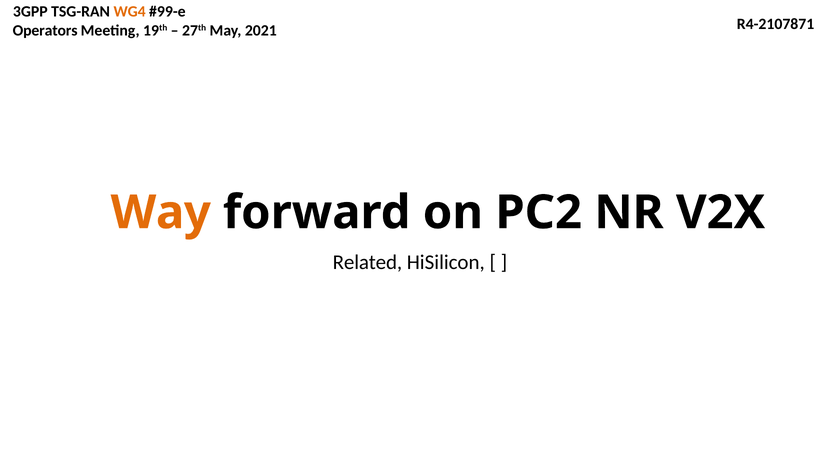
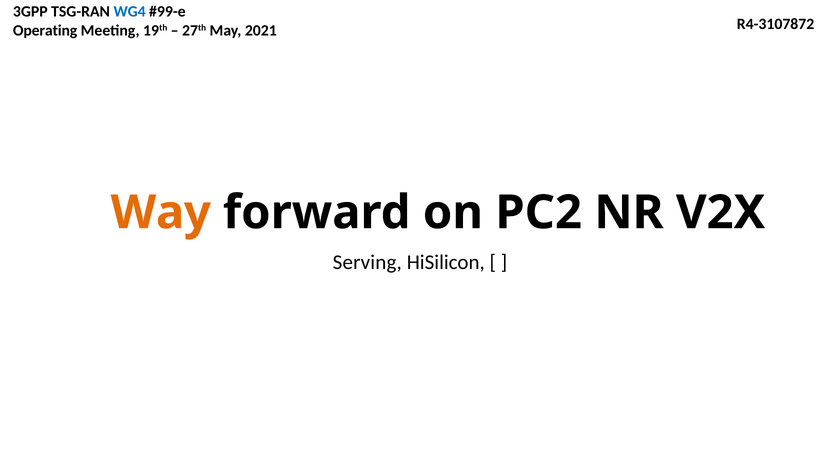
WG4 colour: orange -> blue (130, 12)
R4-2107871: R4-2107871 -> R4-3107872 (776, 24)
Operators: Operators -> Operating (45, 31)
Related: Related -> Serving (367, 263)
